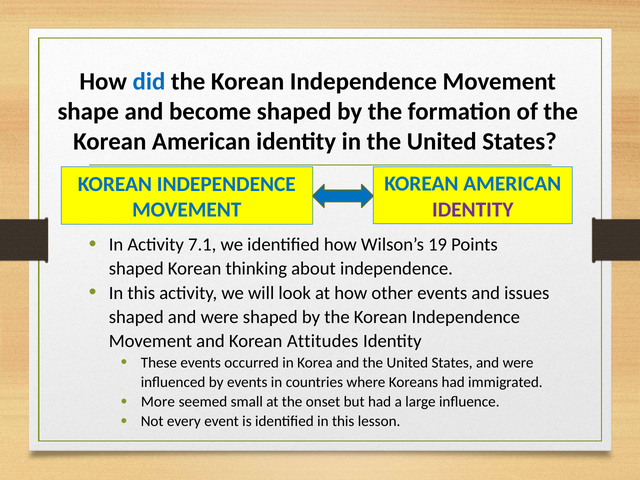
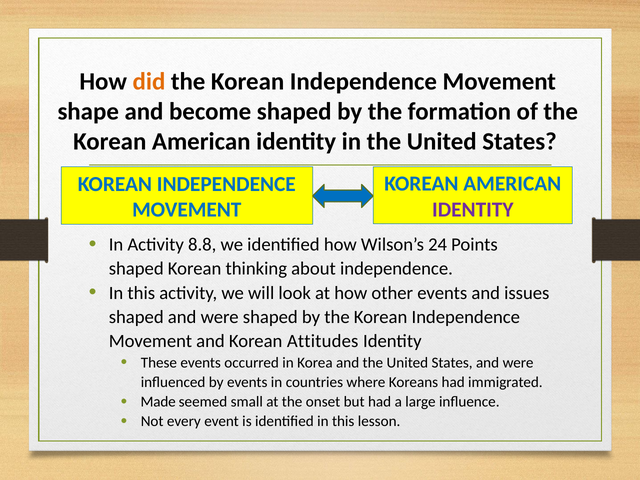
did colour: blue -> orange (149, 82)
7.1: 7.1 -> 8.8 (202, 244)
19: 19 -> 24 (438, 244)
More: More -> Made (158, 402)
